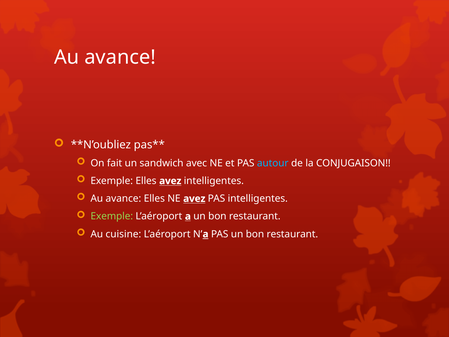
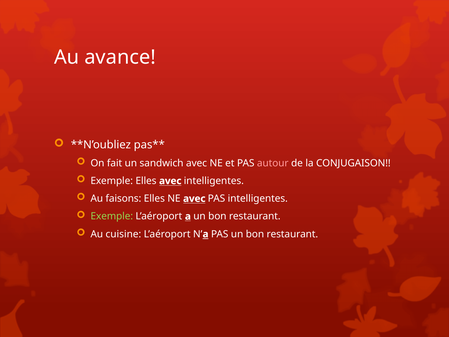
autour colour: light blue -> pink (273, 163)
Elles avez: avez -> avec (170, 181)
avance: avance -> faisons (123, 198)
NE avez: avez -> avec (194, 198)
